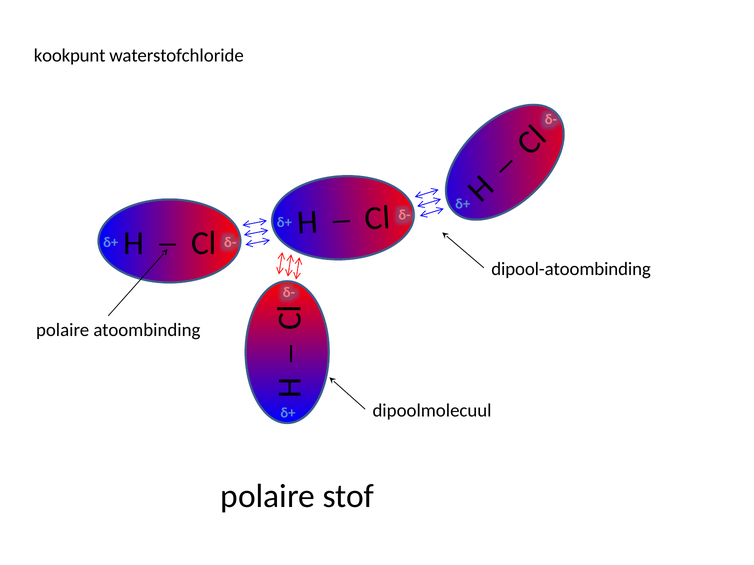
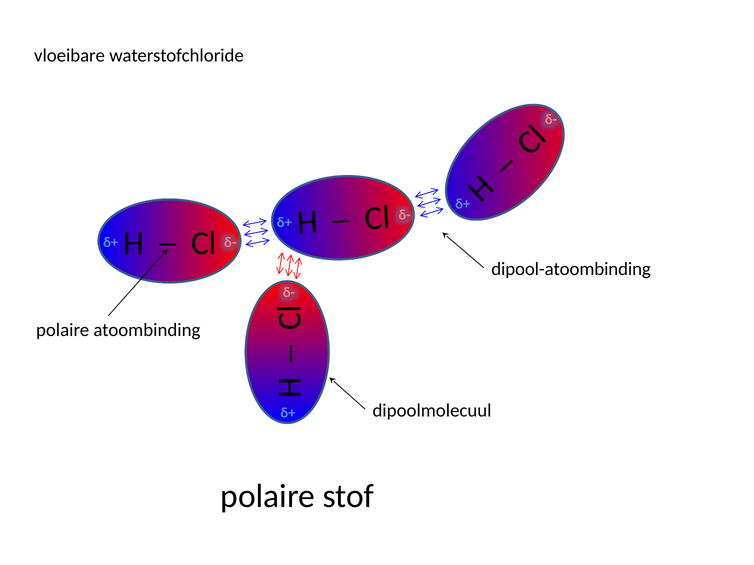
kookpunt: kookpunt -> vloeibare (70, 56)
